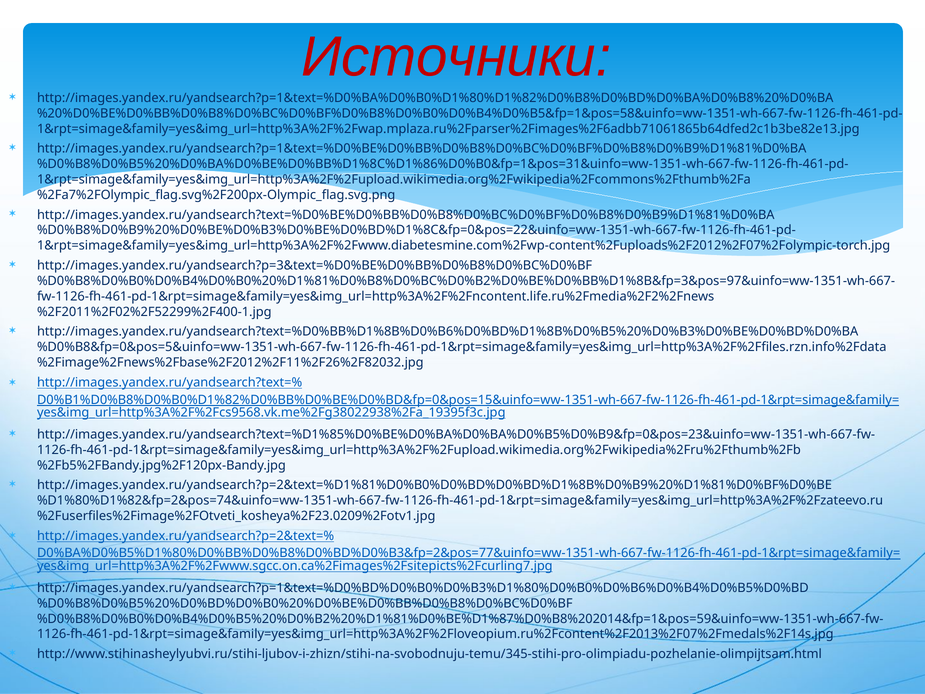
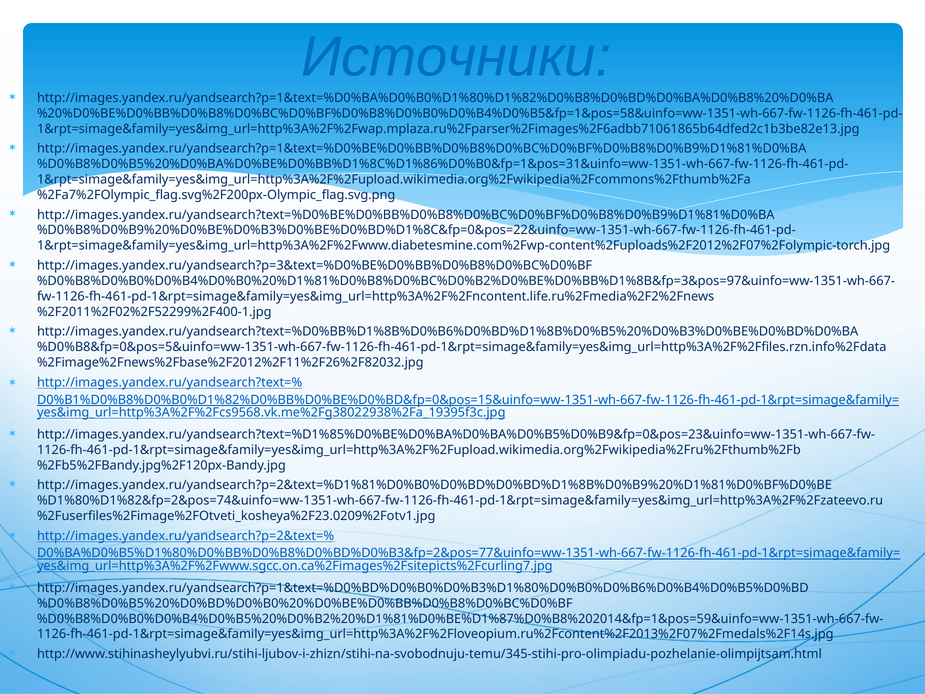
Источники colour: red -> blue (456, 57)
